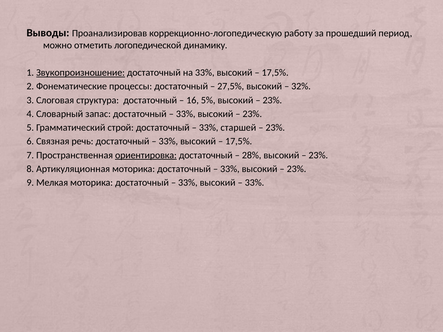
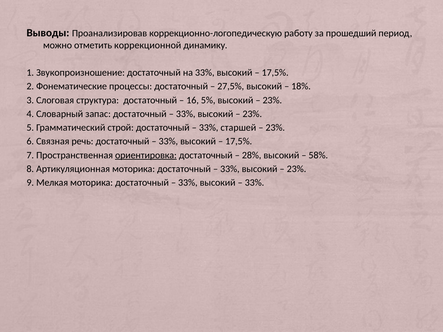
логопедической: логопедической -> коррекционной (148, 45)
Звукопроизношение underline: present -> none (81, 73)
32%: 32% -> 18% (301, 86)
23%: 23% -> 58% (318, 155)
